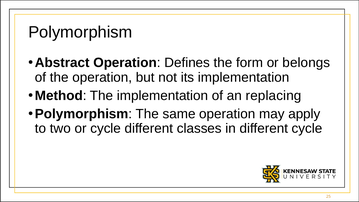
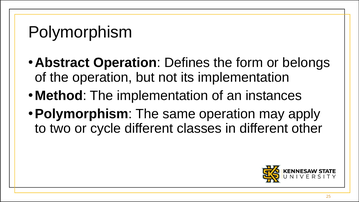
replacing: replacing -> instances (274, 96)
different cycle: cycle -> other (307, 128)
